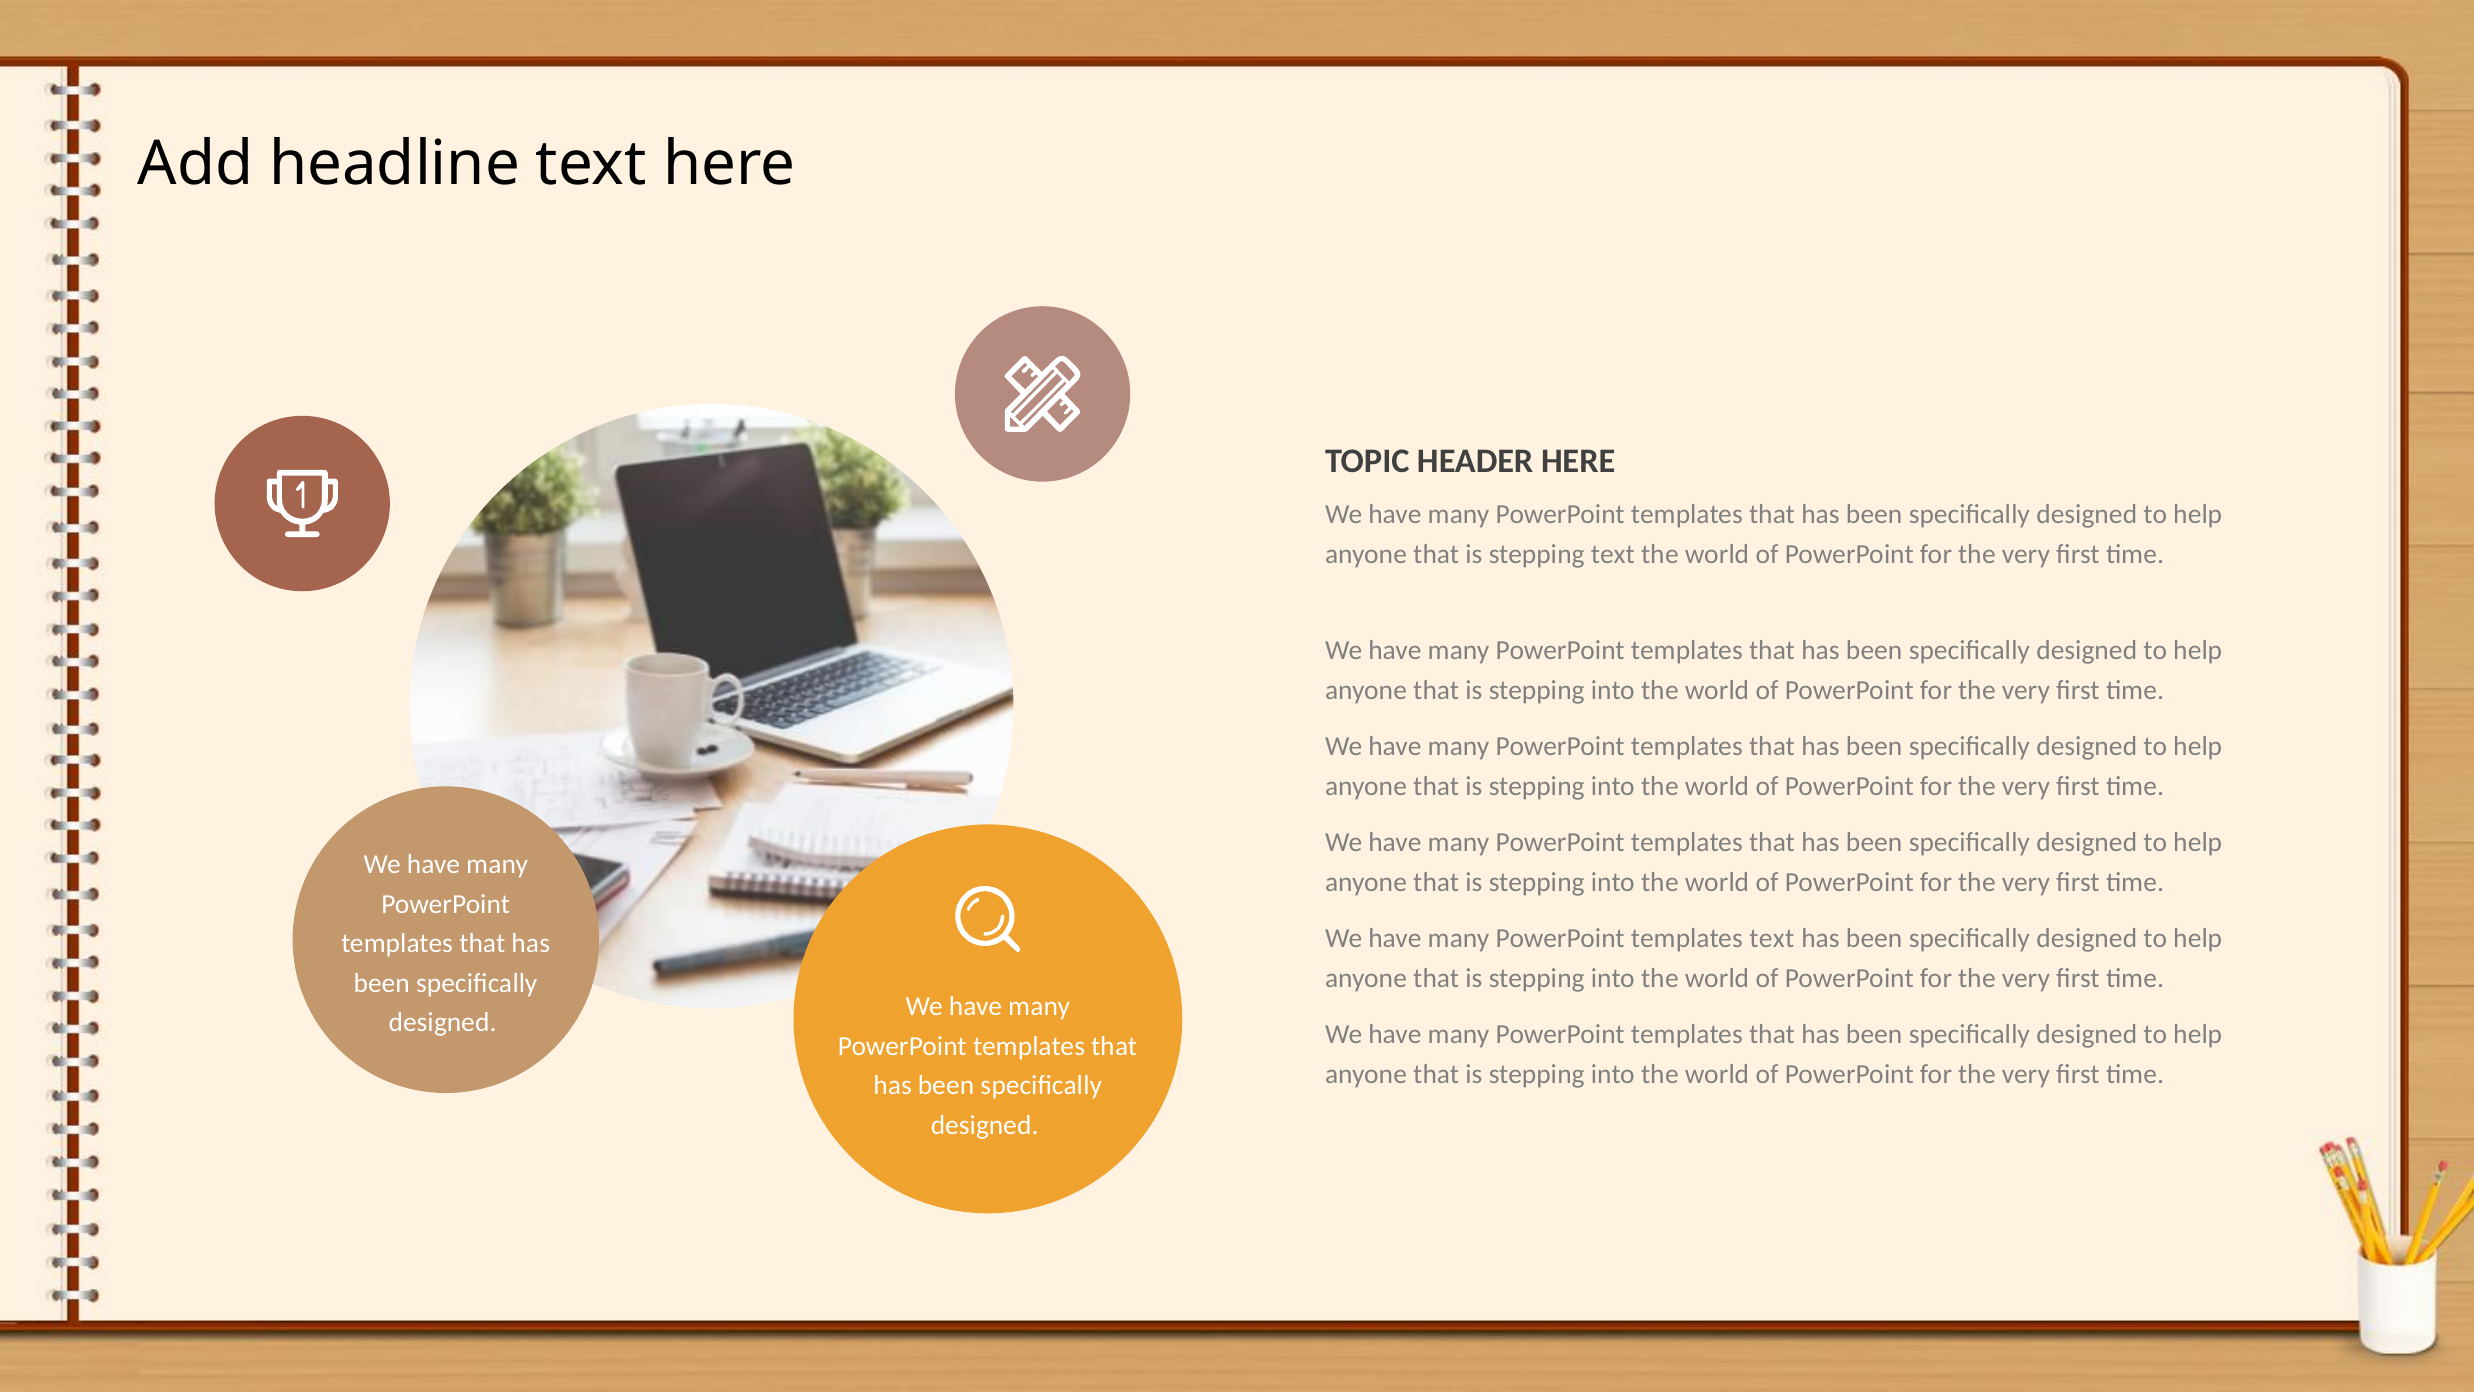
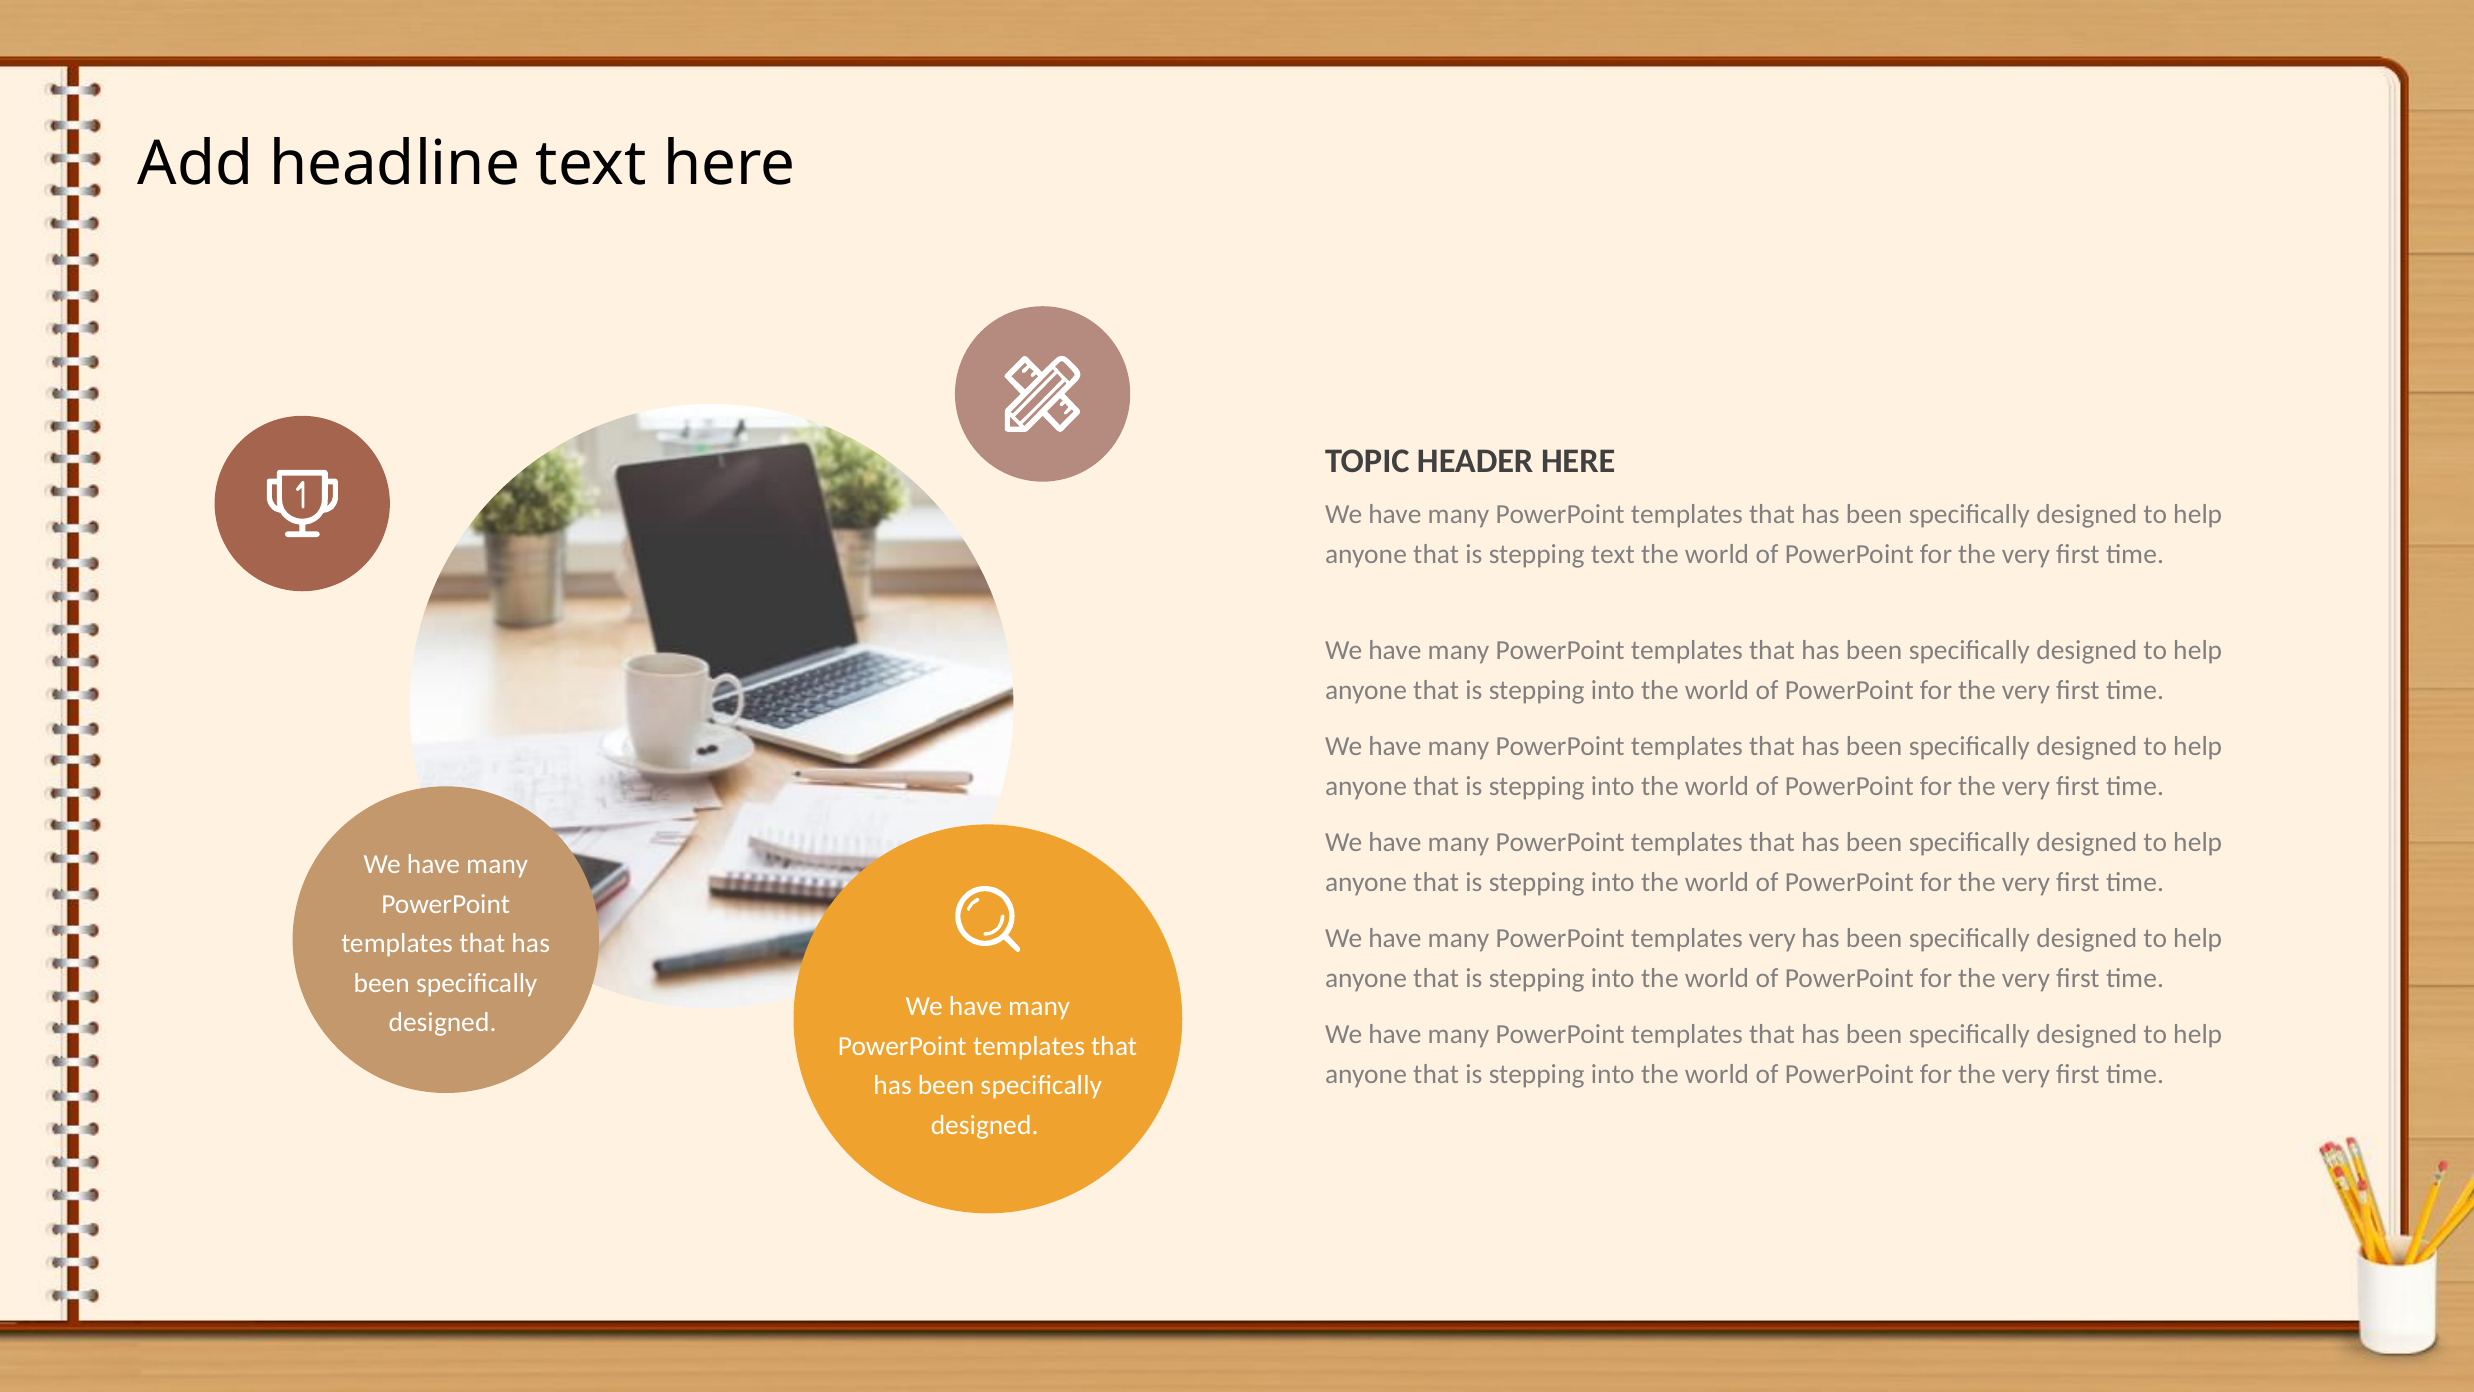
templates text: text -> very (1772, 939)
